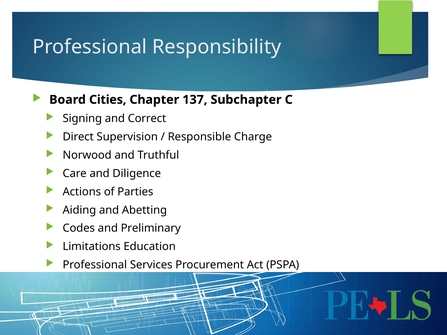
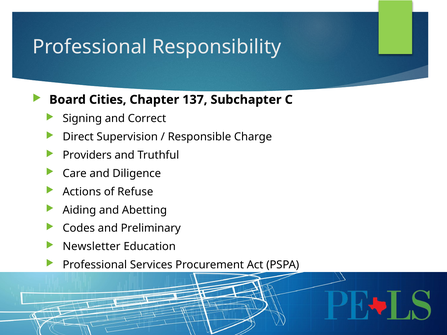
Norwood: Norwood -> Providers (87, 155)
Parties: Parties -> Refuse (135, 192)
Limitations: Limitations -> Newsletter (92, 247)
